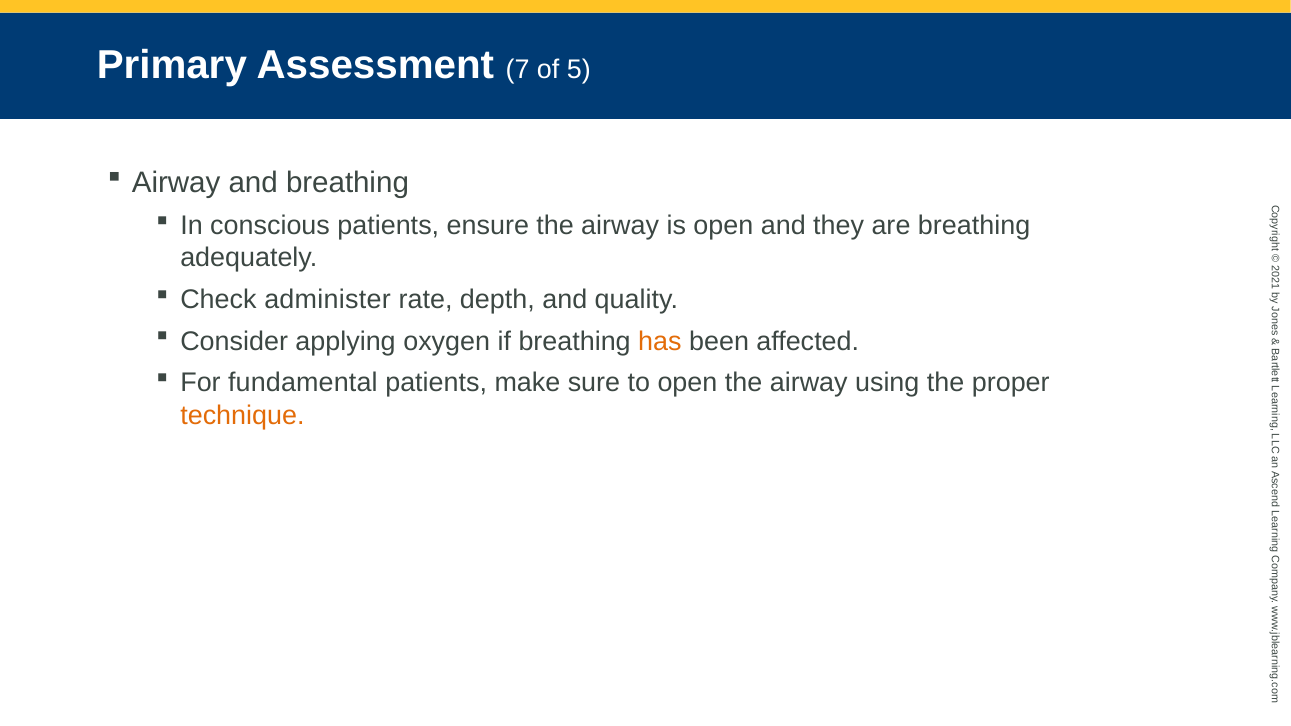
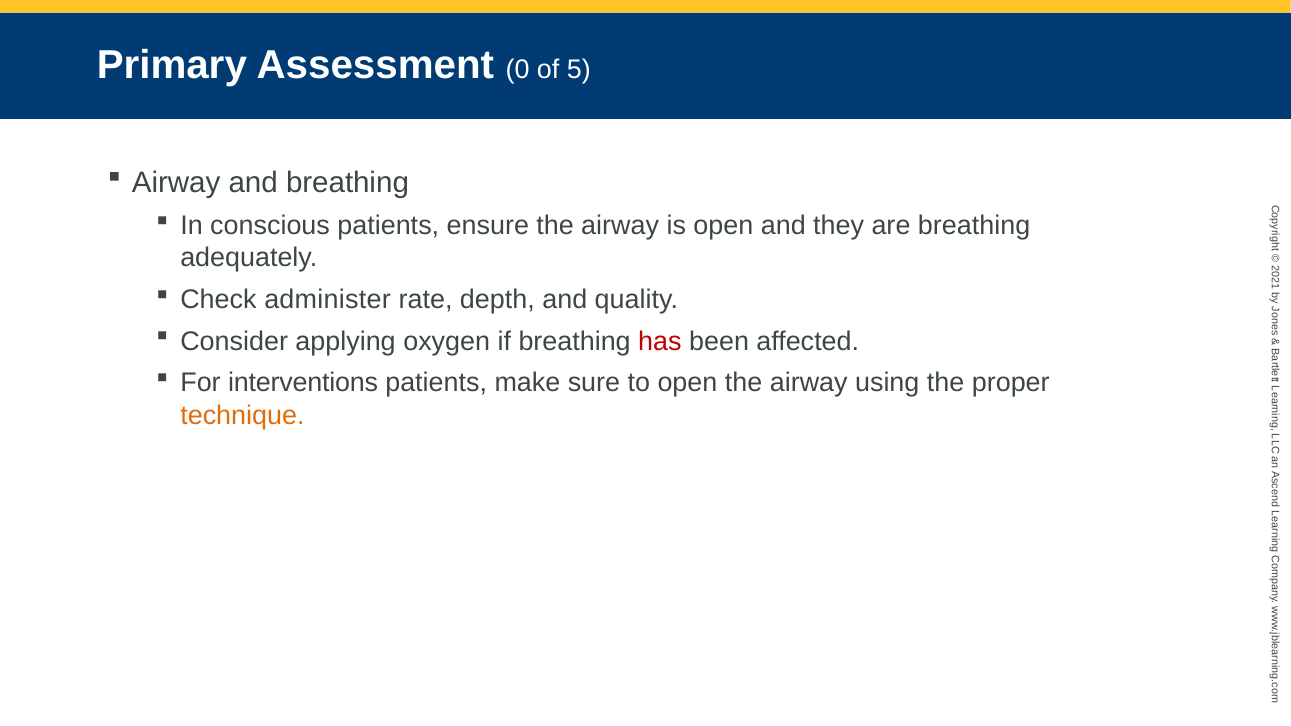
Assessment 7: 7 -> 0 (518, 69)
has colour: orange -> red (660, 341)
fundamental: fundamental -> interventions (303, 383)
